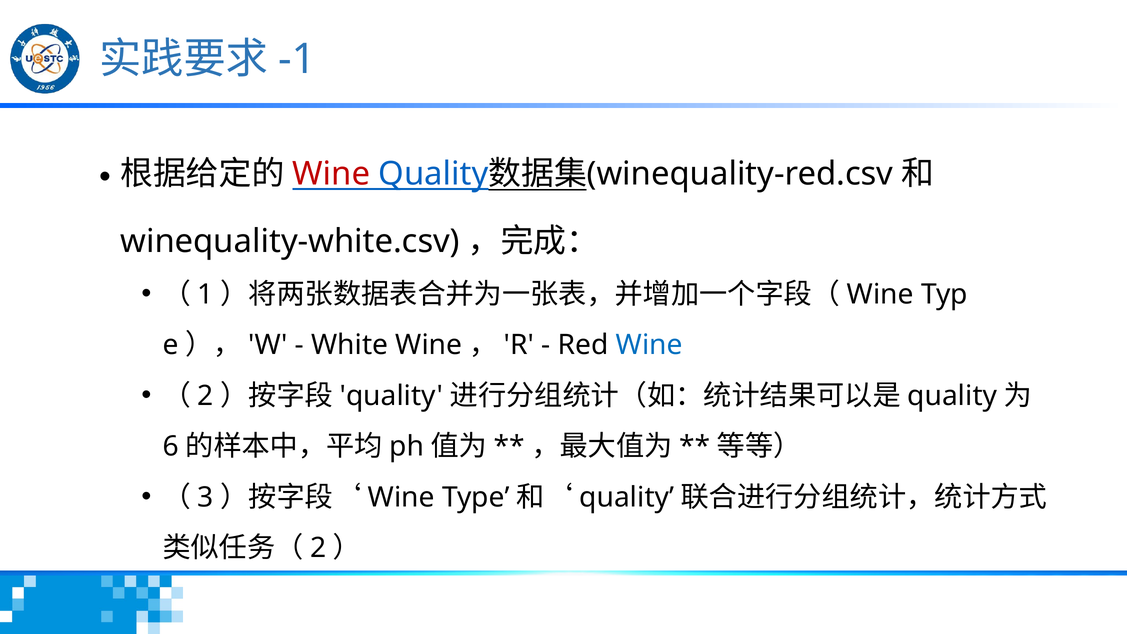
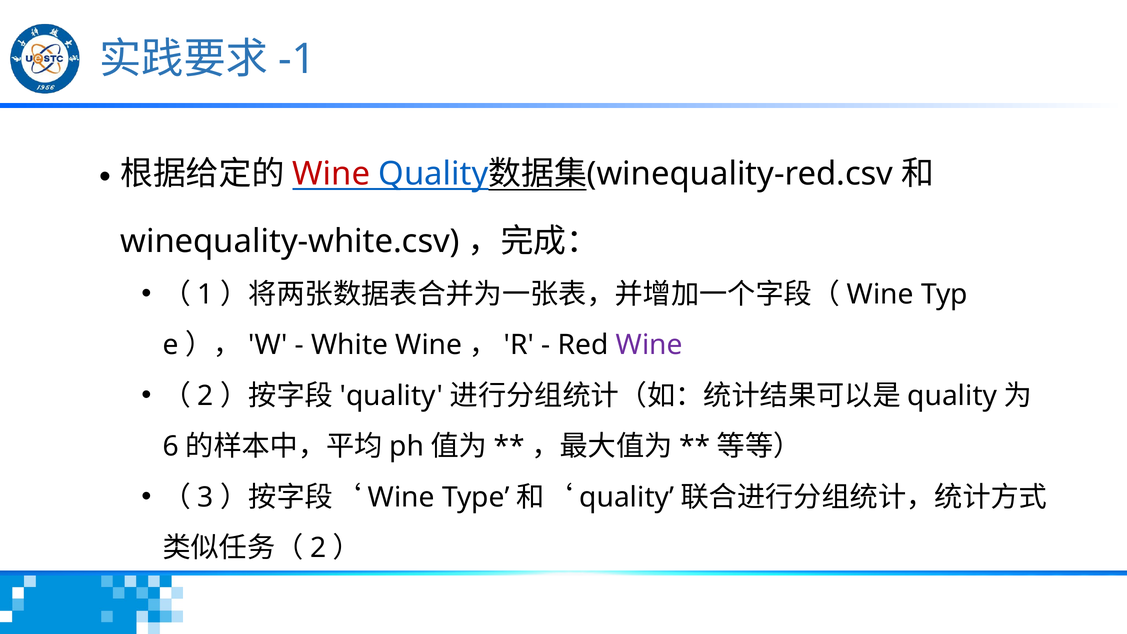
Wine colour: blue -> purple (649, 345)
